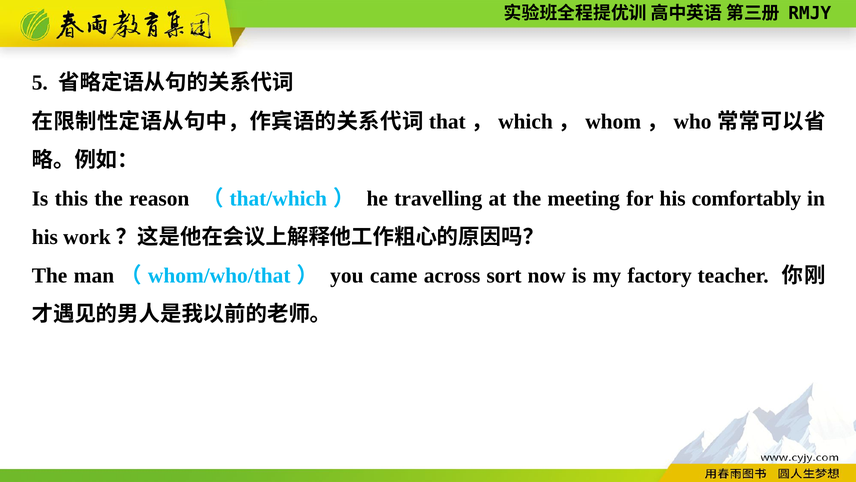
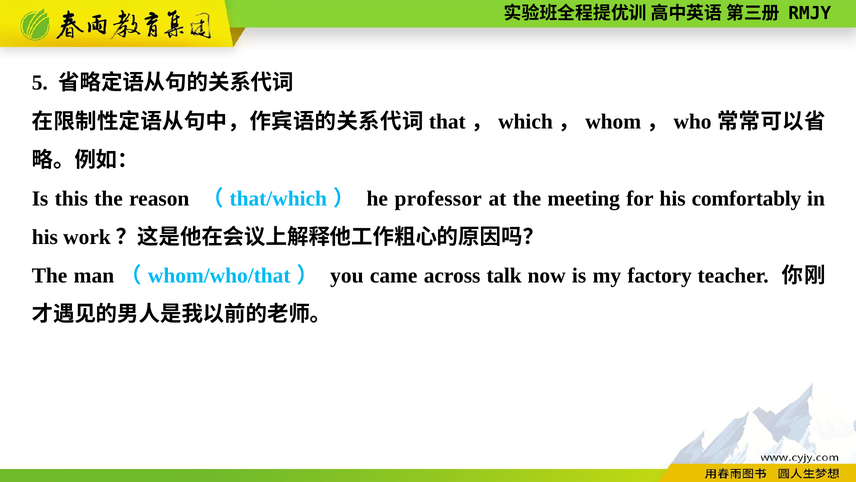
travelling: travelling -> professor (438, 198)
sort: sort -> talk (504, 275)
